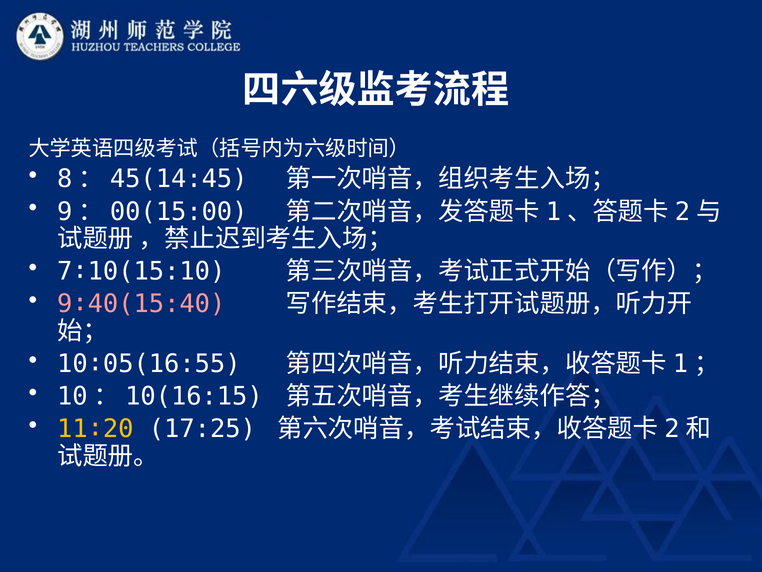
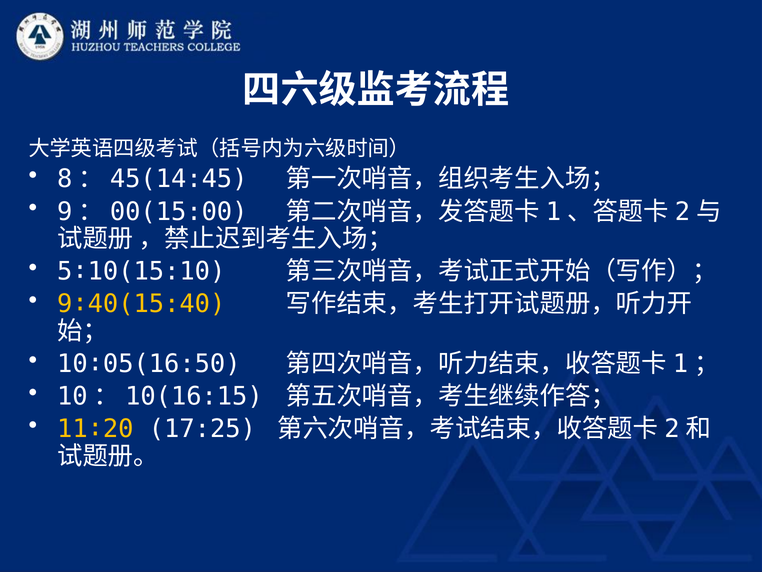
7∶10(15:10: 7∶10(15:10 -> 5∶10(15:10 (141, 271)
9∶40(15:40 colour: pink -> yellow (141, 304)
10∶05(16:55: 10∶05(16:55 -> 10∶05(16:50 (149, 364)
